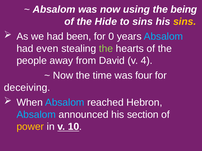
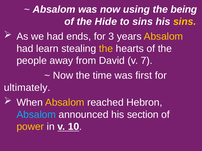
been: been -> ends (79, 37)
0: 0 -> 3 (111, 37)
Absalom colour: light blue -> yellow (163, 37)
even: even -> learn (47, 49)
the colour: light green -> yellow (106, 49)
4: 4 -> 7 (147, 61)
four: four -> first (144, 76)
deceiving: deceiving -> ultimately (27, 88)
Absalom colour: light blue -> yellow (65, 103)
